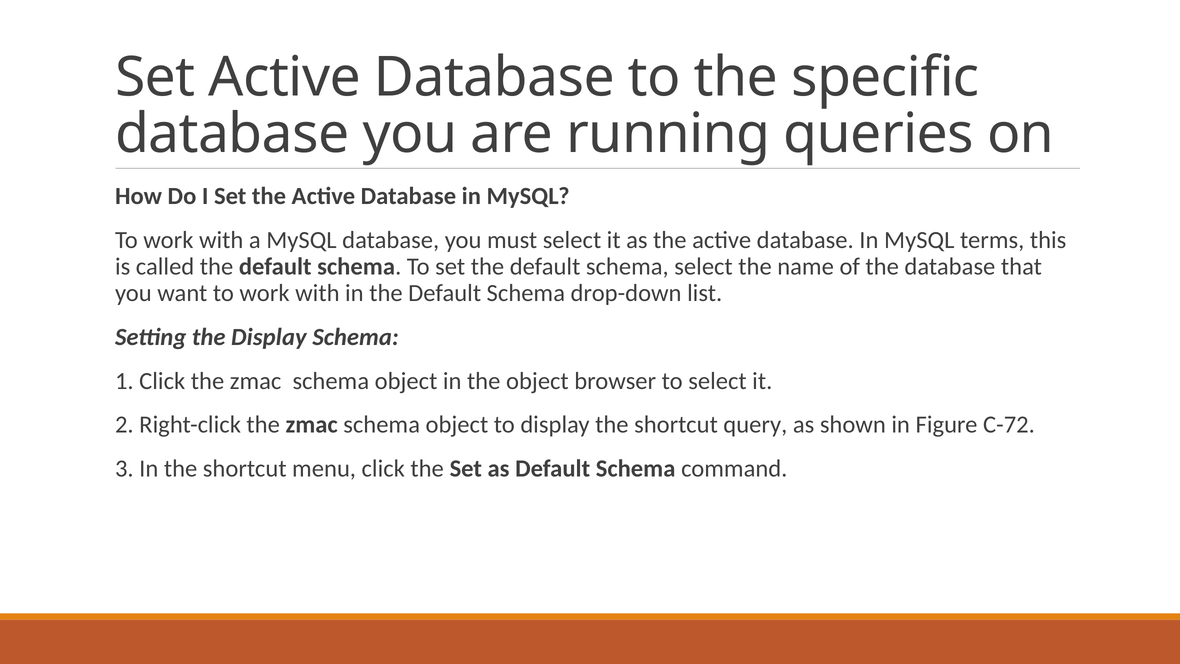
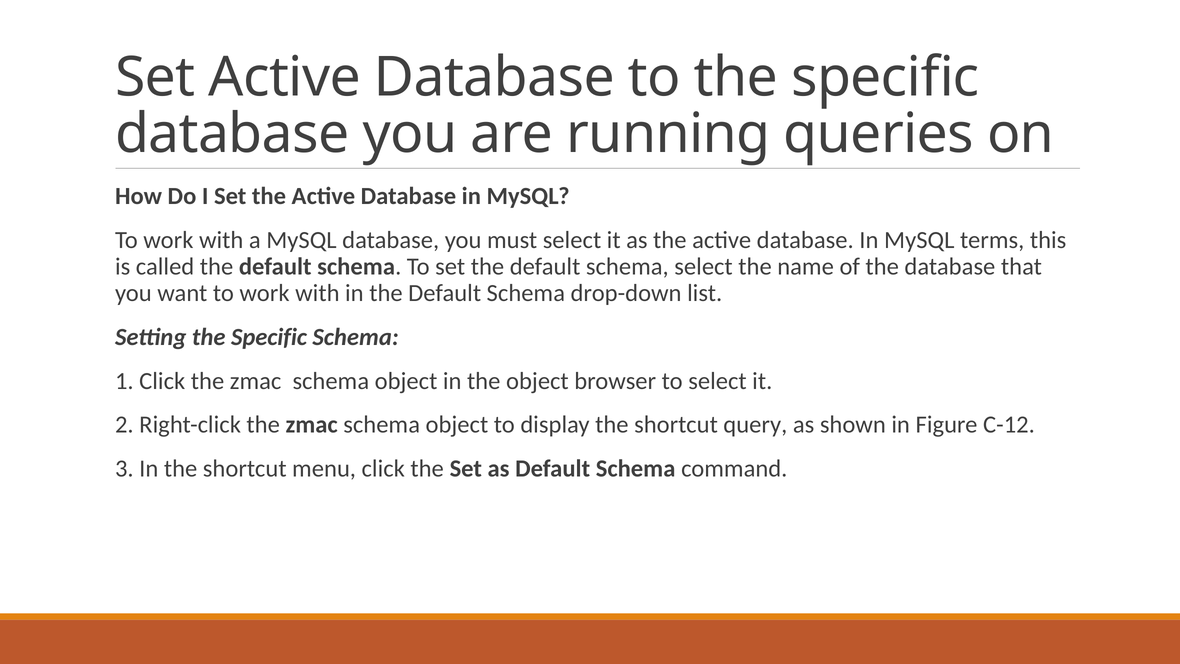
Setting the Display: Display -> Specific (269, 337)
C-72: C-72 -> C-12 (1009, 425)
